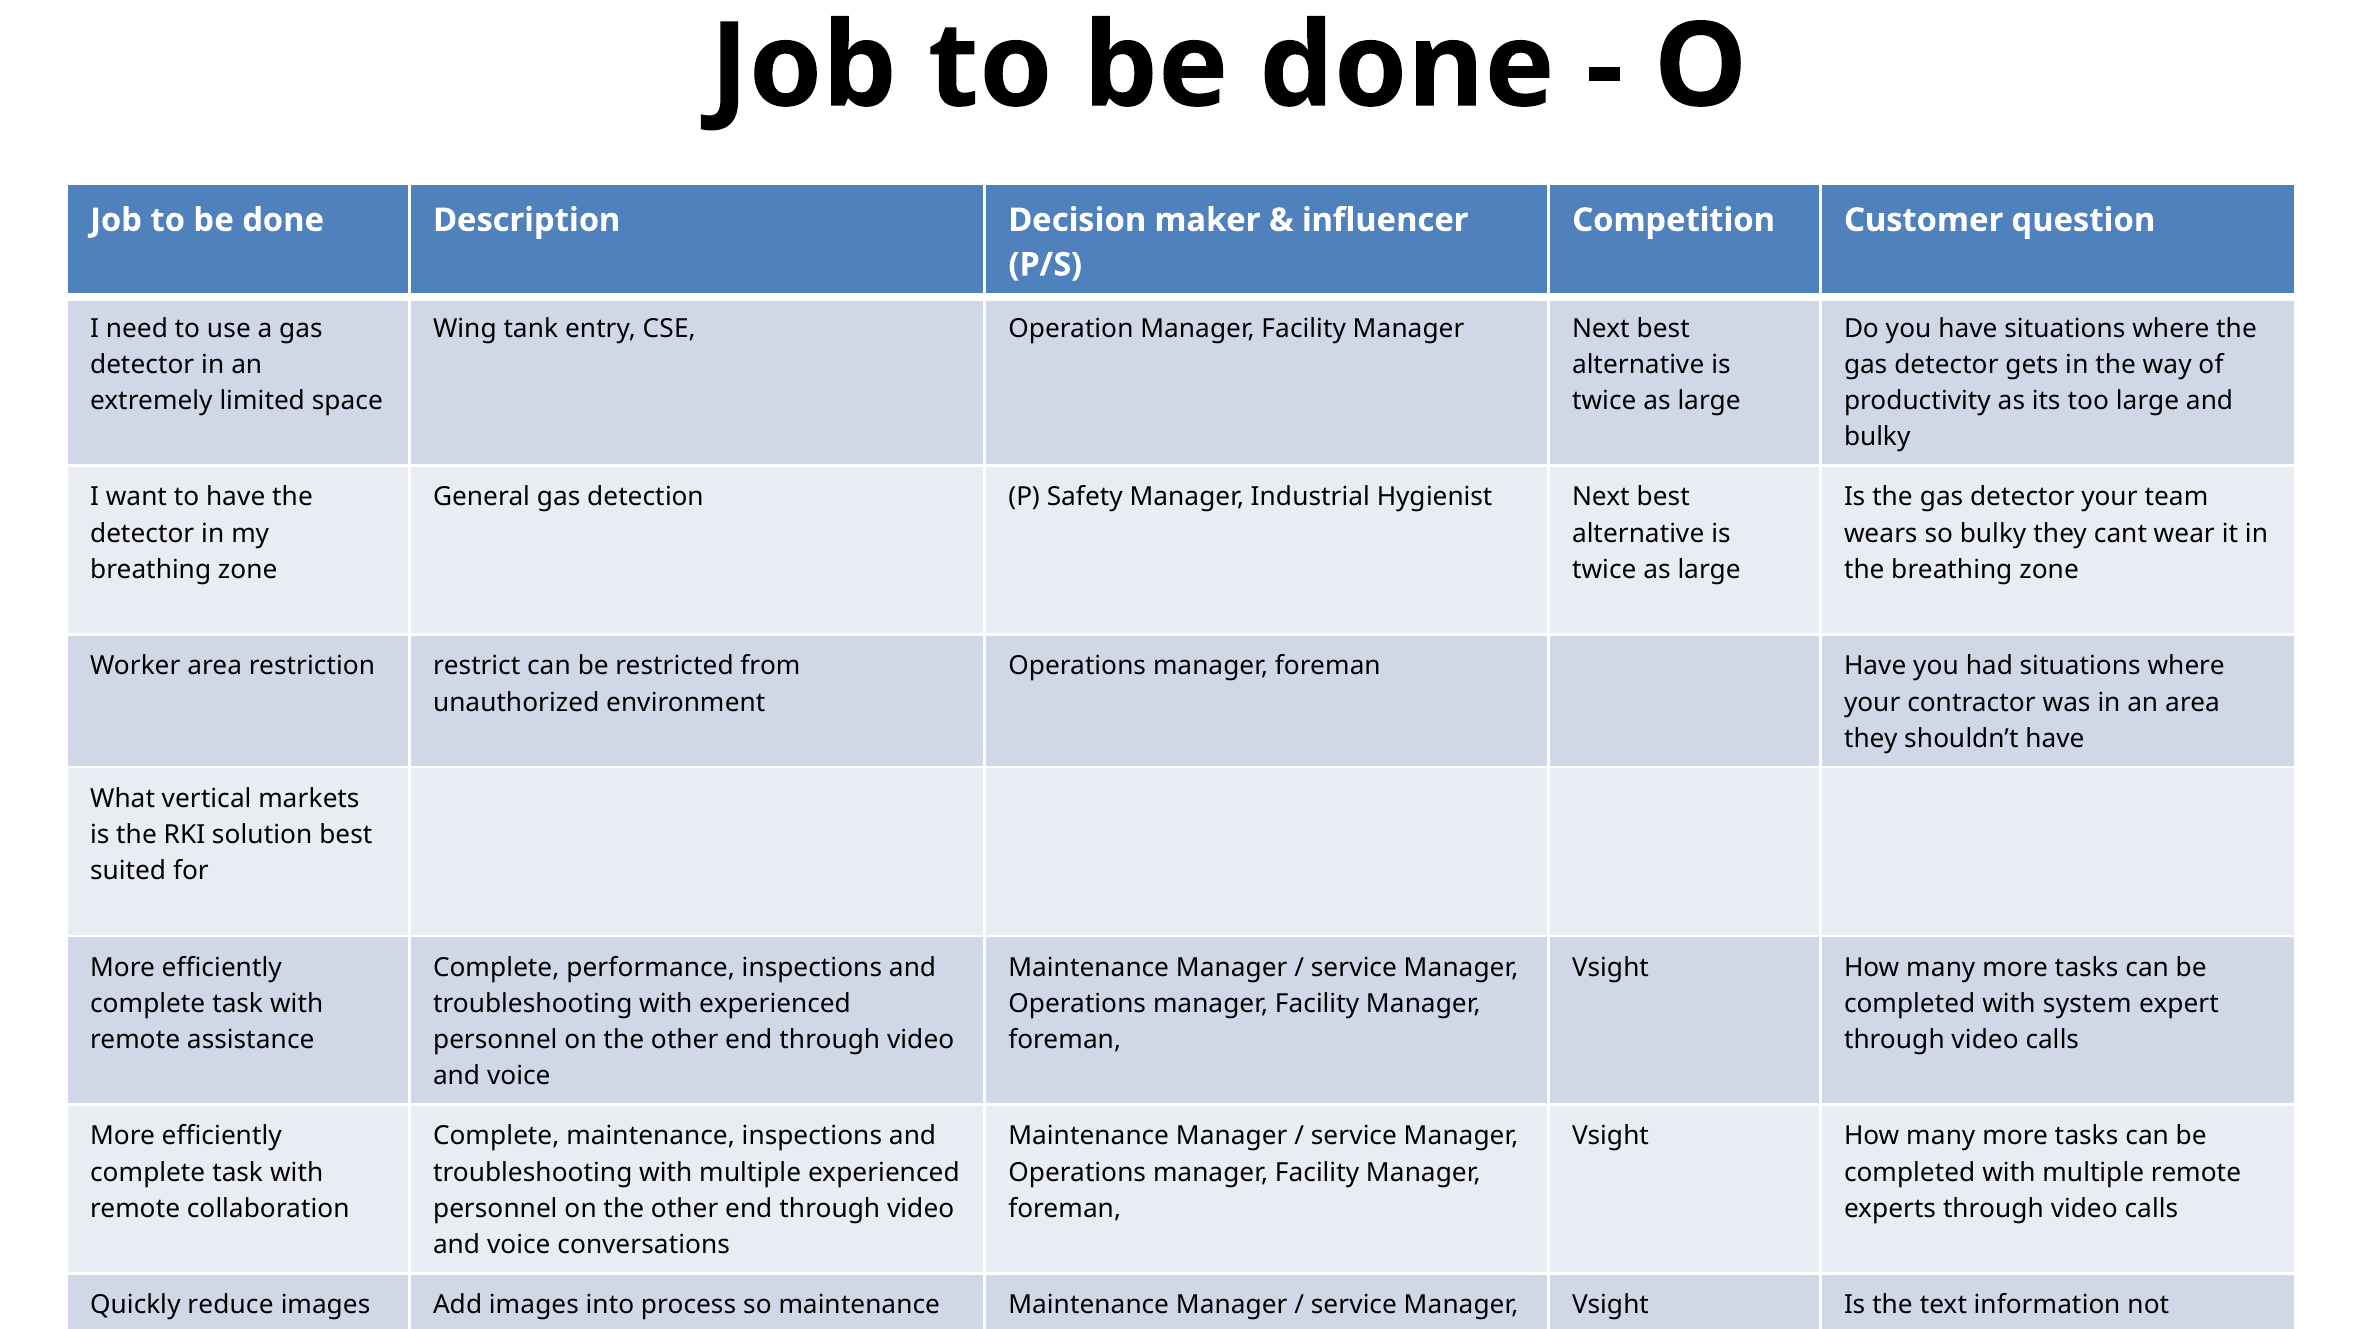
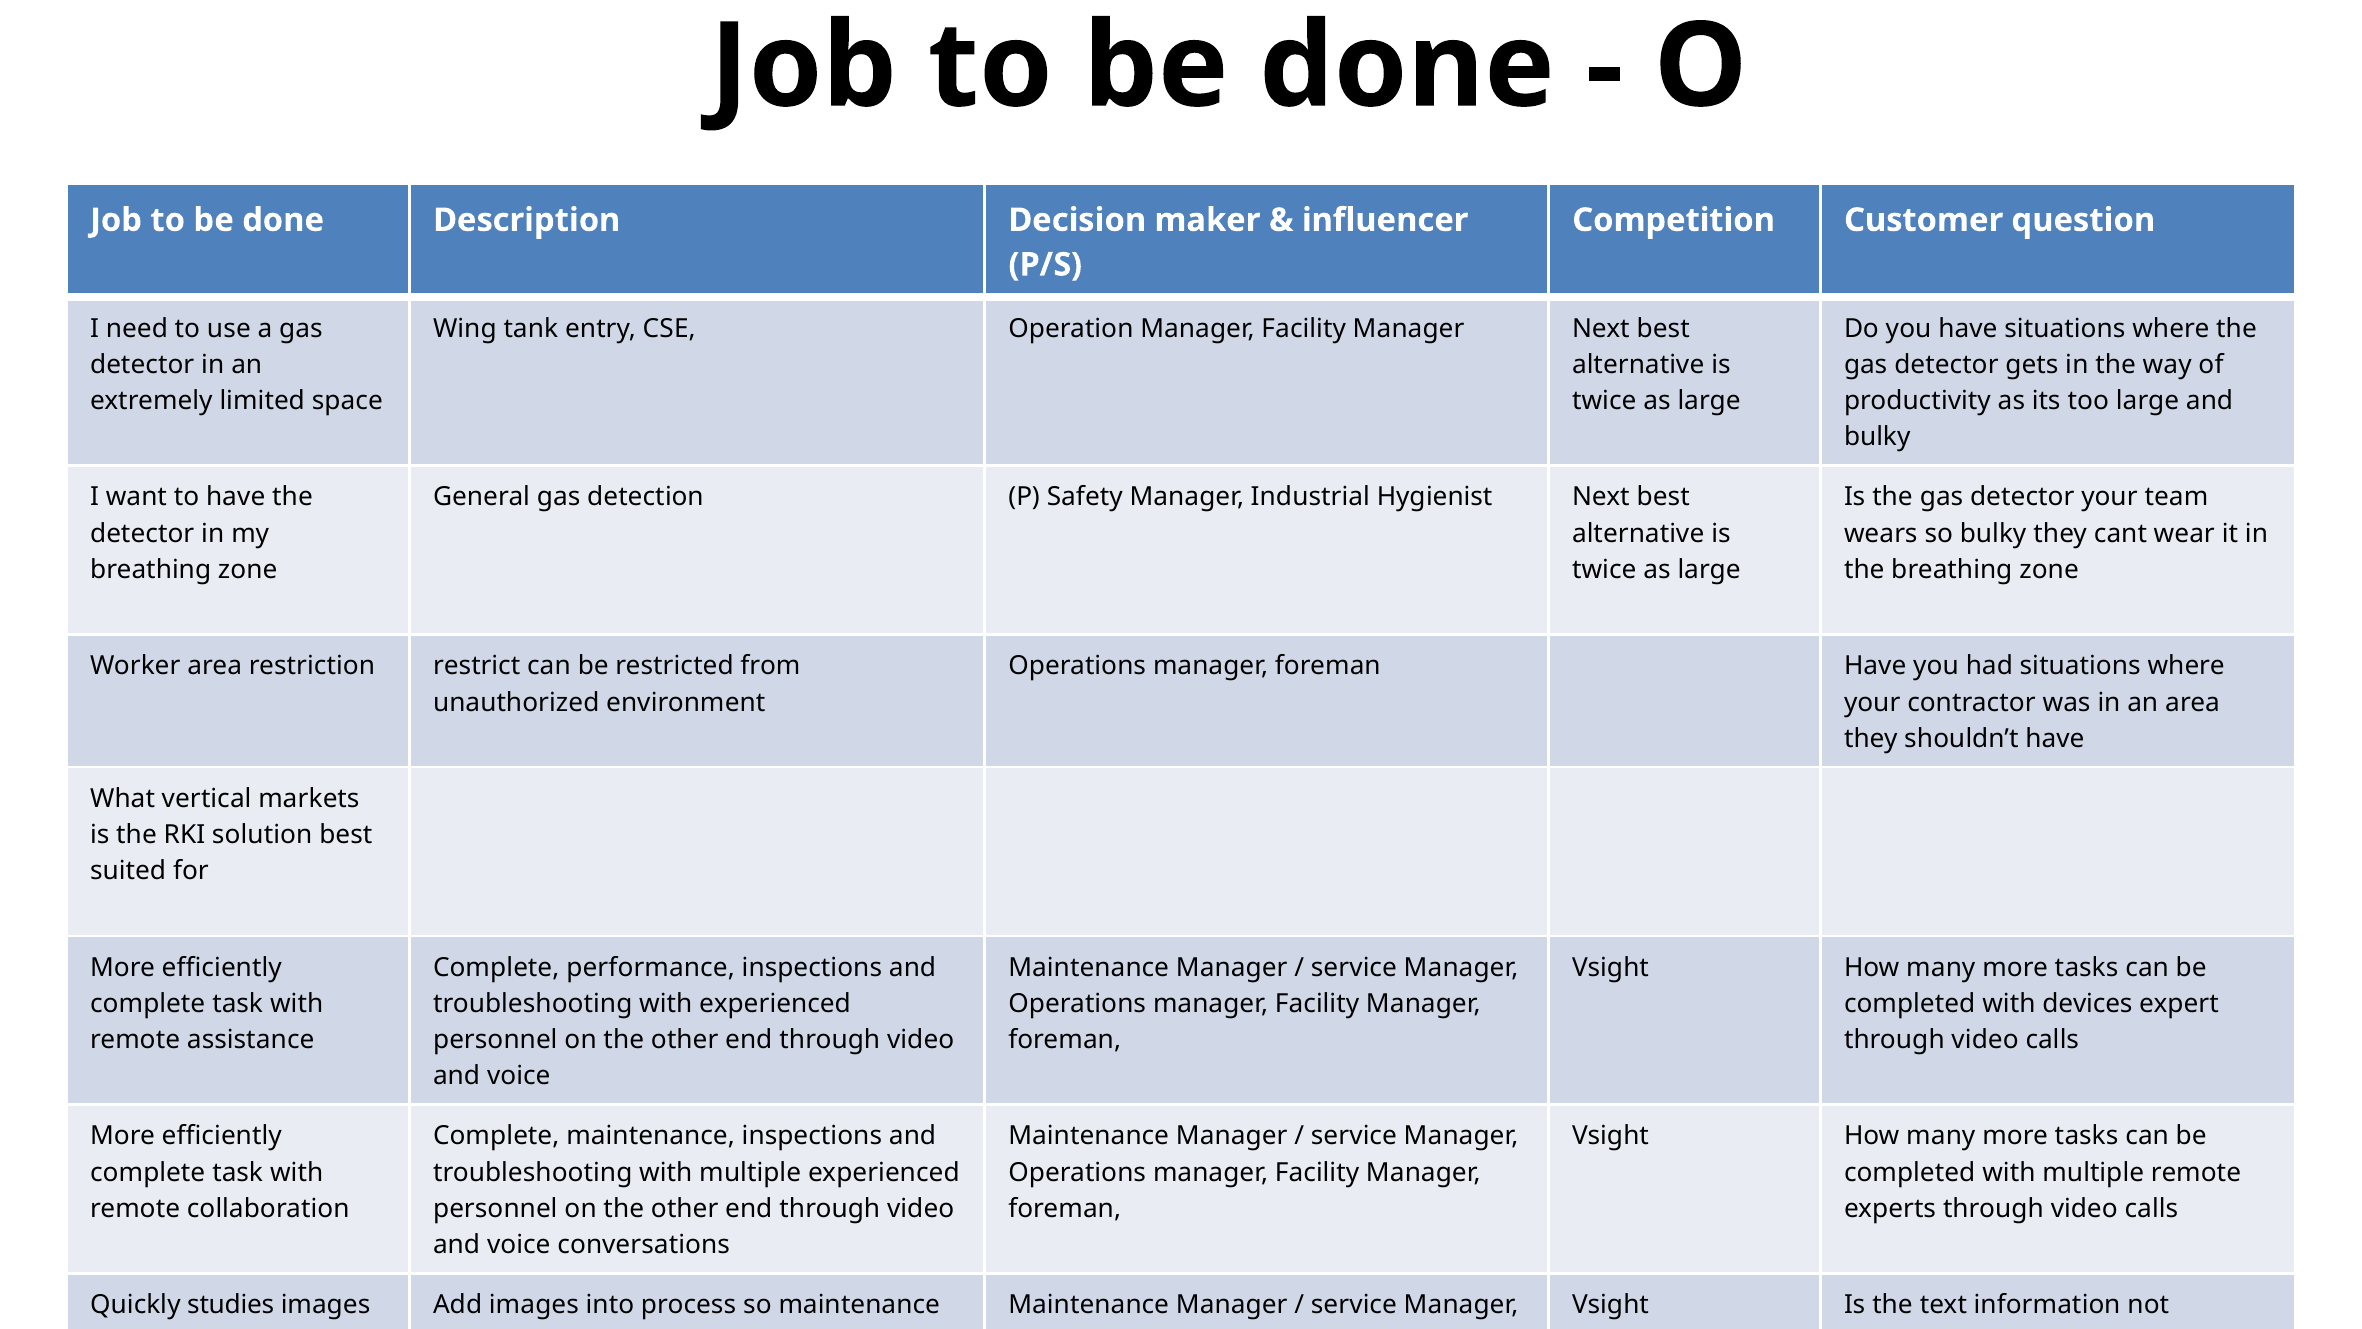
system: system -> devices (2087, 1003)
reduce: reduce -> studies (231, 1305)
